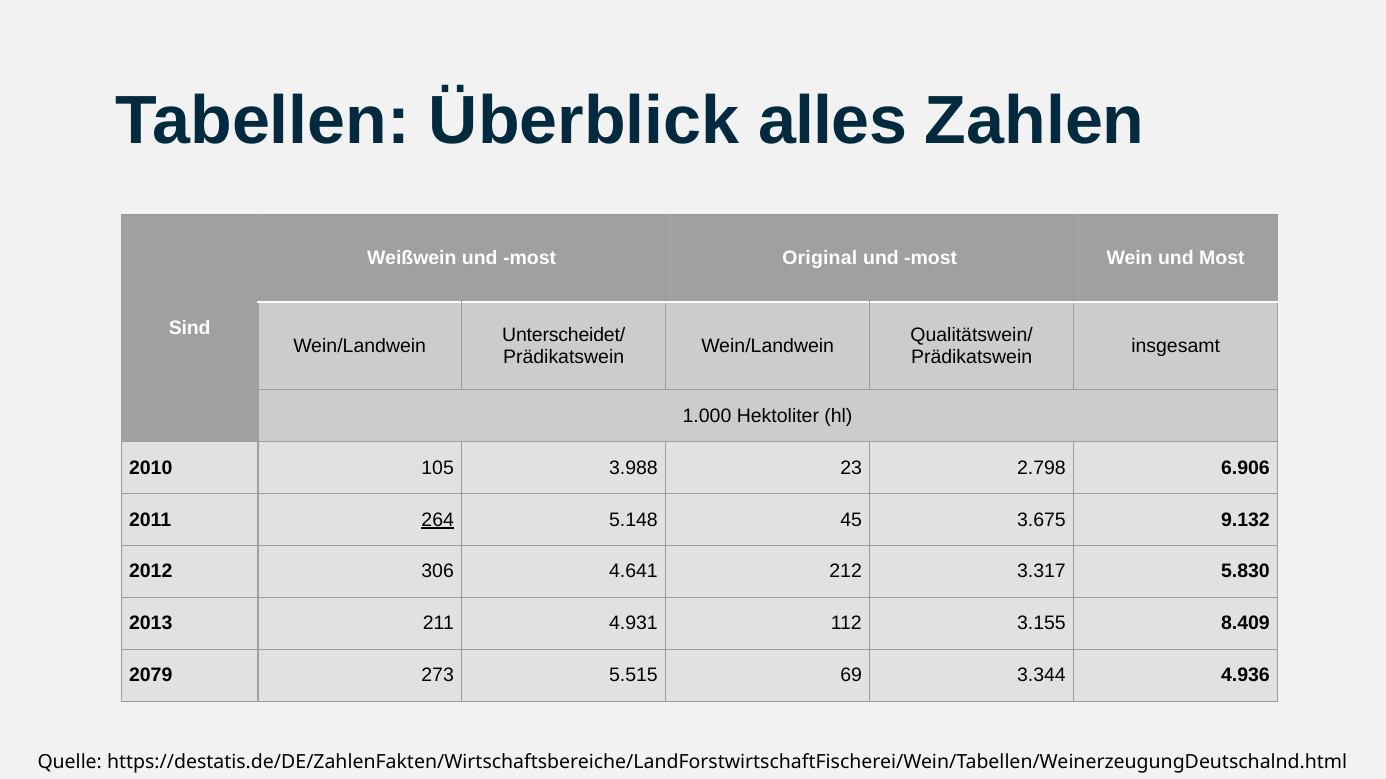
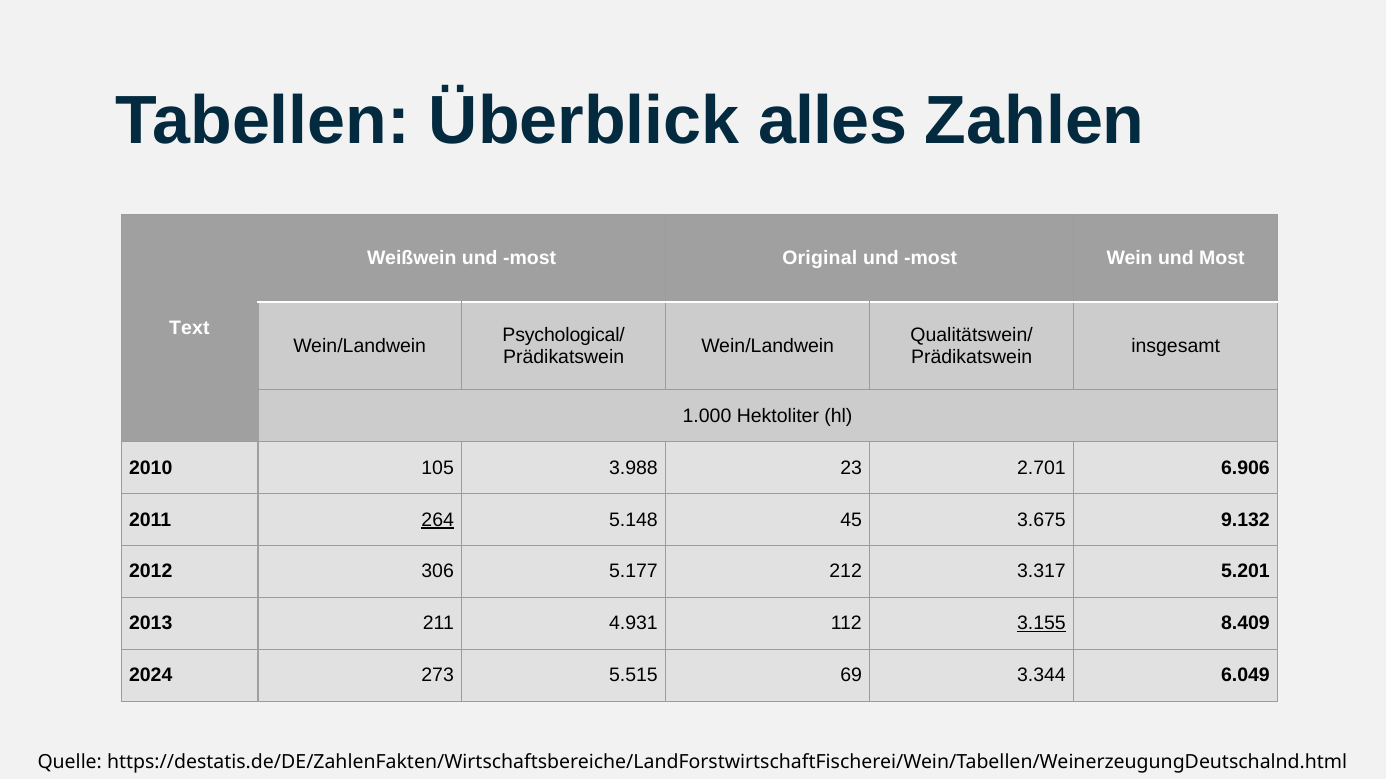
Sind: Sind -> Text (189, 328)
Unterscheidet/: Unterscheidet/ -> Psychological/ (564, 335)
2.798: 2.798 -> 2.701 (1041, 468)
4.641: 4.641 -> 5.177 (634, 572)
5.830: 5.830 -> 5.201 (1245, 572)
3.155 underline: none -> present (1041, 624)
2079: 2079 -> 2024 (151, 676)
4.936: 4.936 -> 6.049 (1245, 676)
